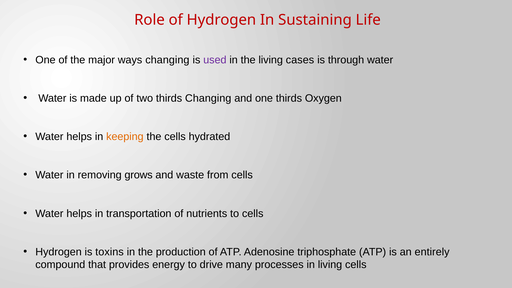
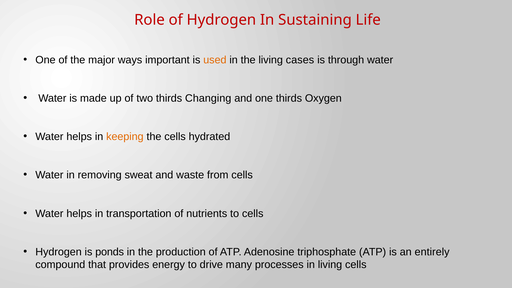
ways changing: changing -> important (167, 60)
used colour: purple -> orange (215, 60)
grows: grows -> sweat (139, 175)
toxins: toxins -> ponds (110, 252)
